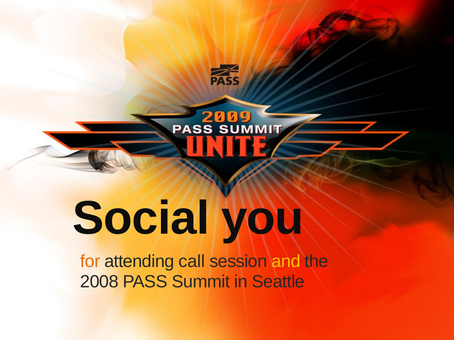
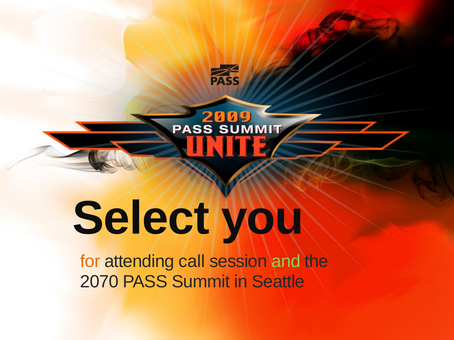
Social: Social -> Select (141, 219)
and colour: yellow -> light green (286, 262)
2008: 2008 -> 2070 (99, 282)
